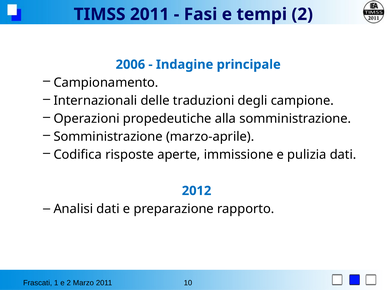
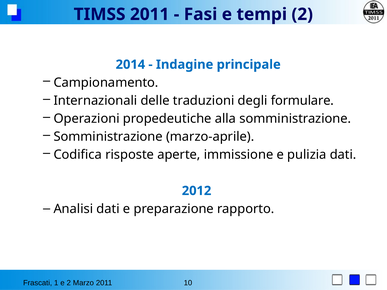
2006: 2006 -> 2014 (130, 65)
campione: campione -> formulare (302, 101)
